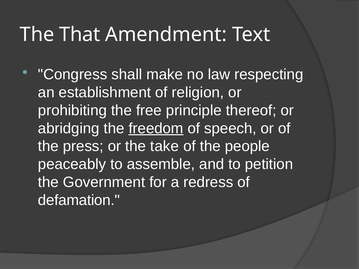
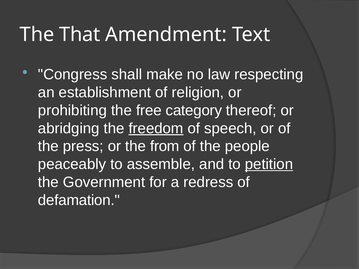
principle: principle -> category (194, 111)
take: take -> from (165, 146)
petition underline: none -> present (269, 164)
